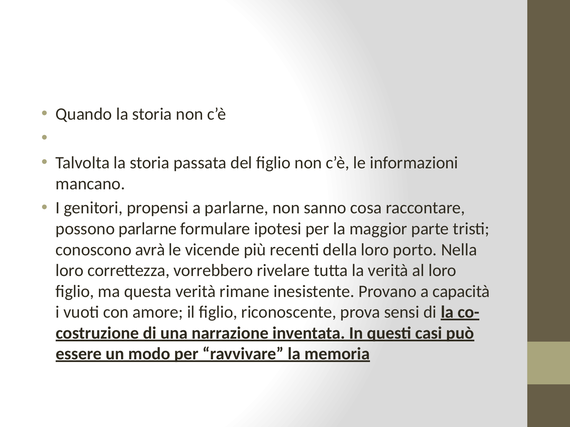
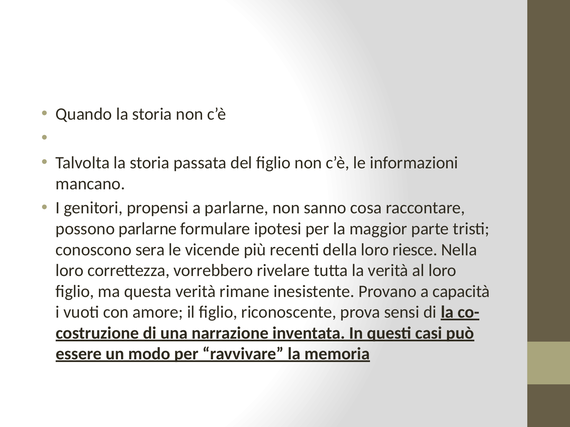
avrà: avrà -> sera (150, 250)
porto: porto -> riesce (415, 250)
